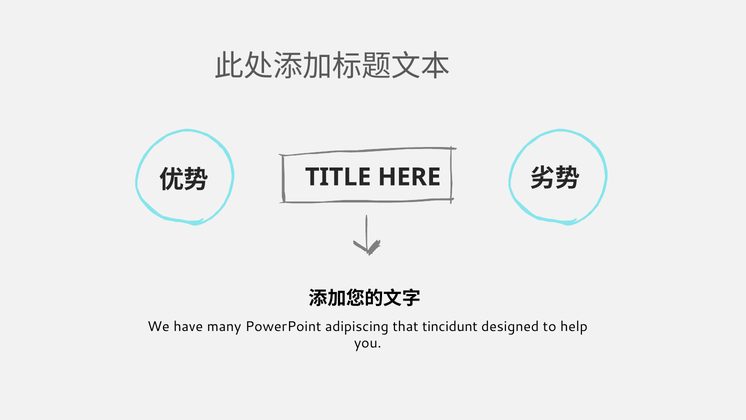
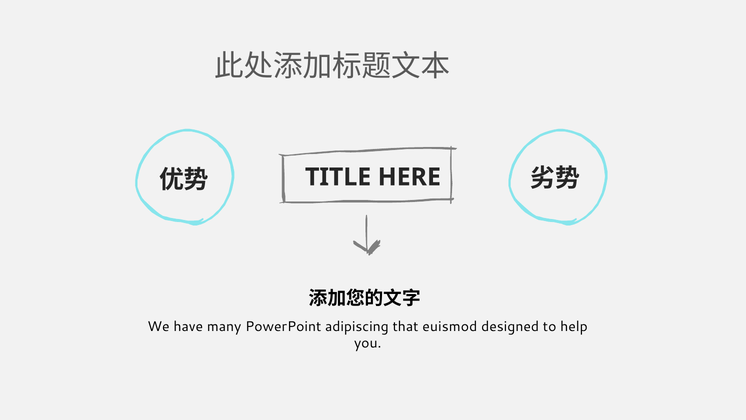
tincidunt: tincidunt -> euismod (450, 326)
